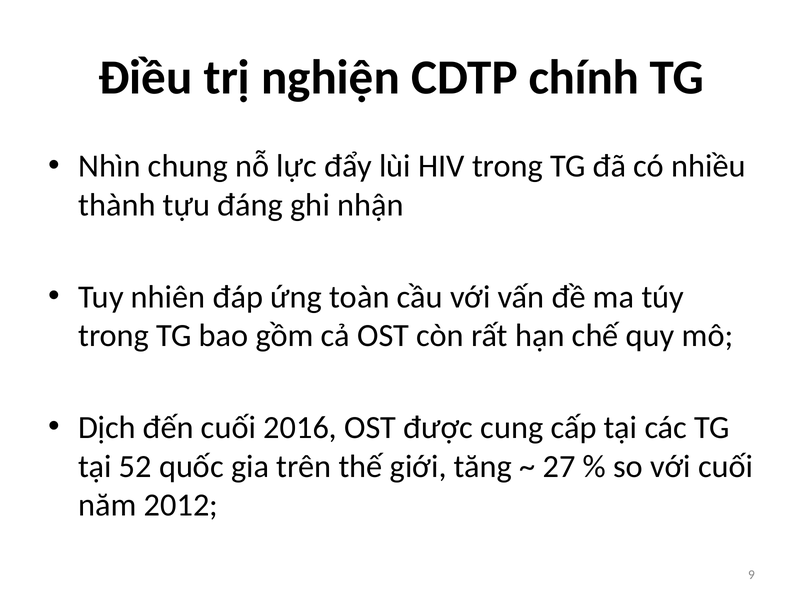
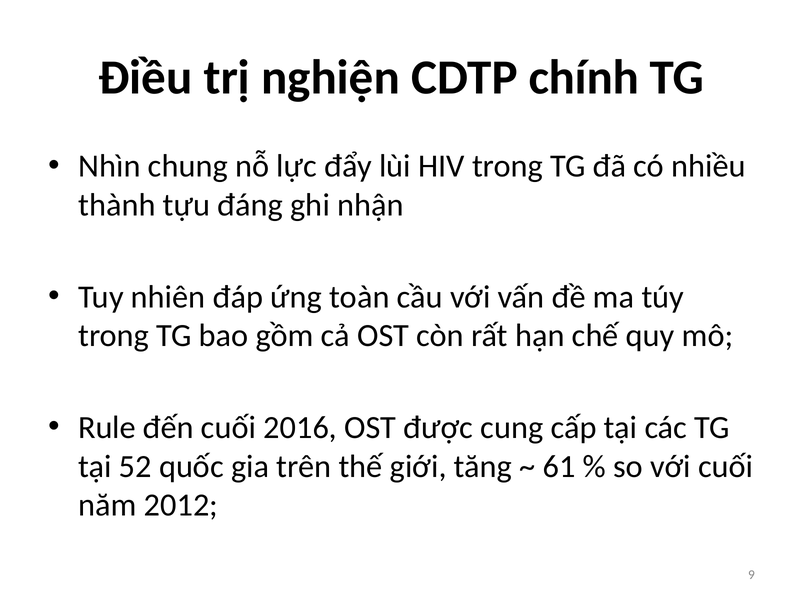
Dịch: Dịch -> Rule (107, 428)
27: 27 -> 61 (559, 467)
